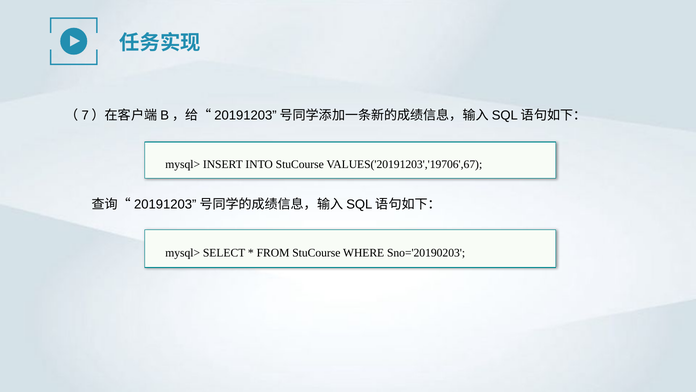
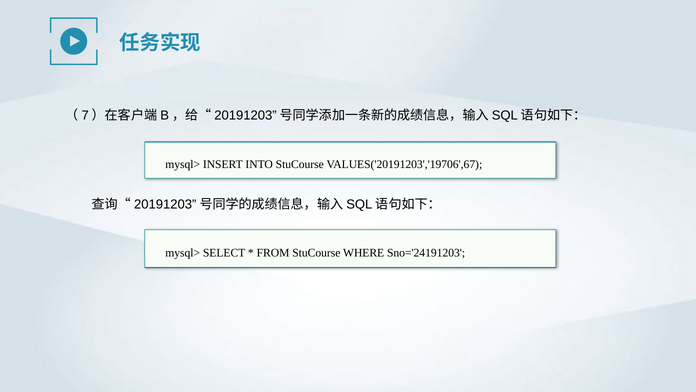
Sno='20190203: Sno='20190203 -> Sno='24191203 (426, 253)
